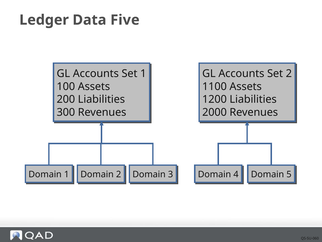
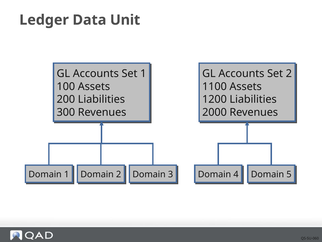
Five: Five -> Unit (125, 20)
